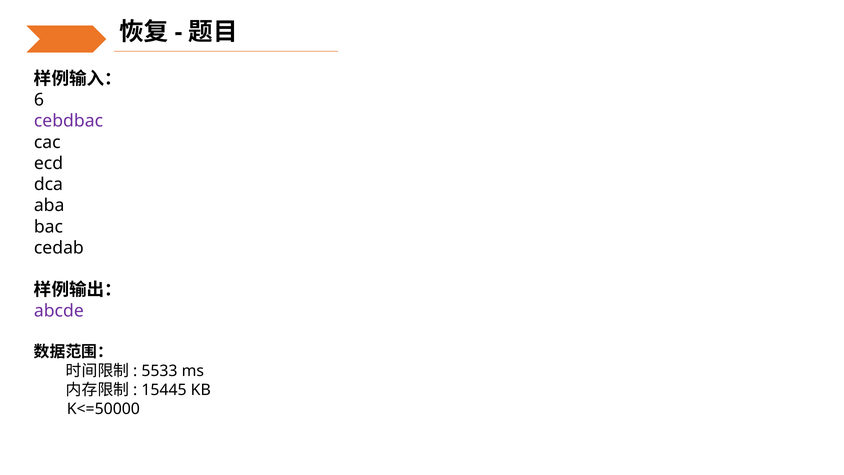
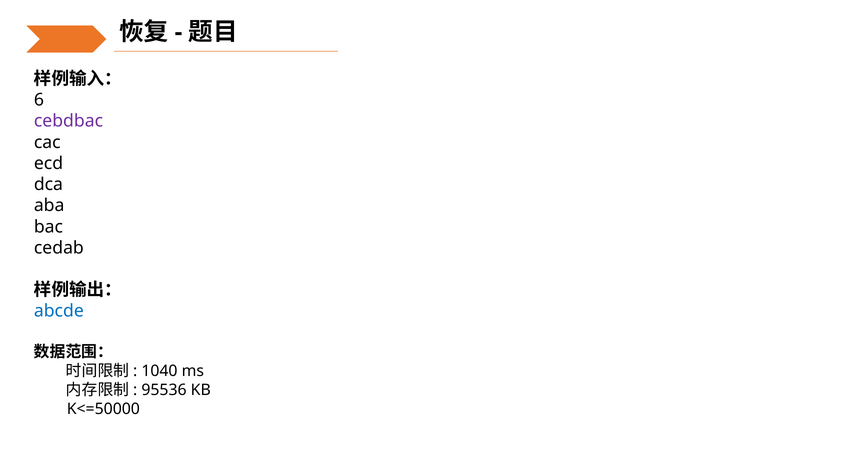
abcde colour: purple -> blue (59, 311)
5533: 5533 -> 1040 (159, 371)
15445: 15445 -> 95536 (164, 390)
